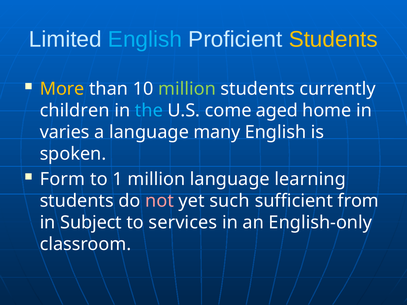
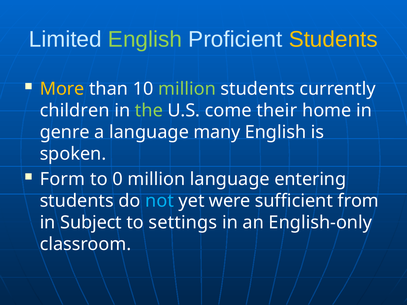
English colour: light blue -> light green (145, 39)
the colour: light blue -> light green (149, 110)
aged: aged -> their (277, 110)
varies: varies -> genre (65, 132)
1: 1 -> 0 (118, 179)
learning: learning -> entering (310, 179)
not colour: pink -> light blue (160, 201)
such: such -> were (230, 201)
services: services -> settings (183, 223)
